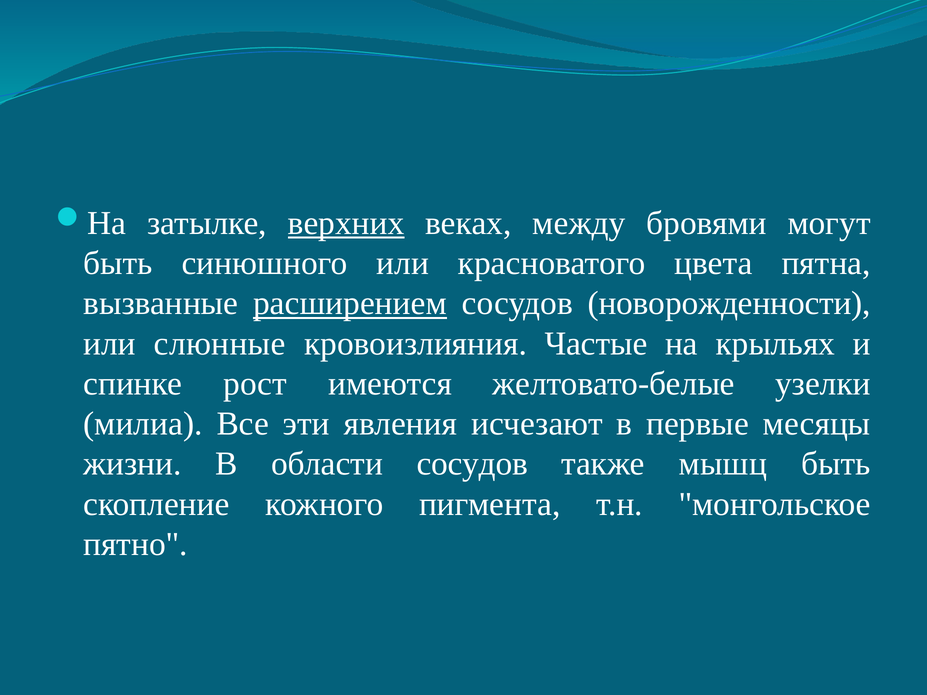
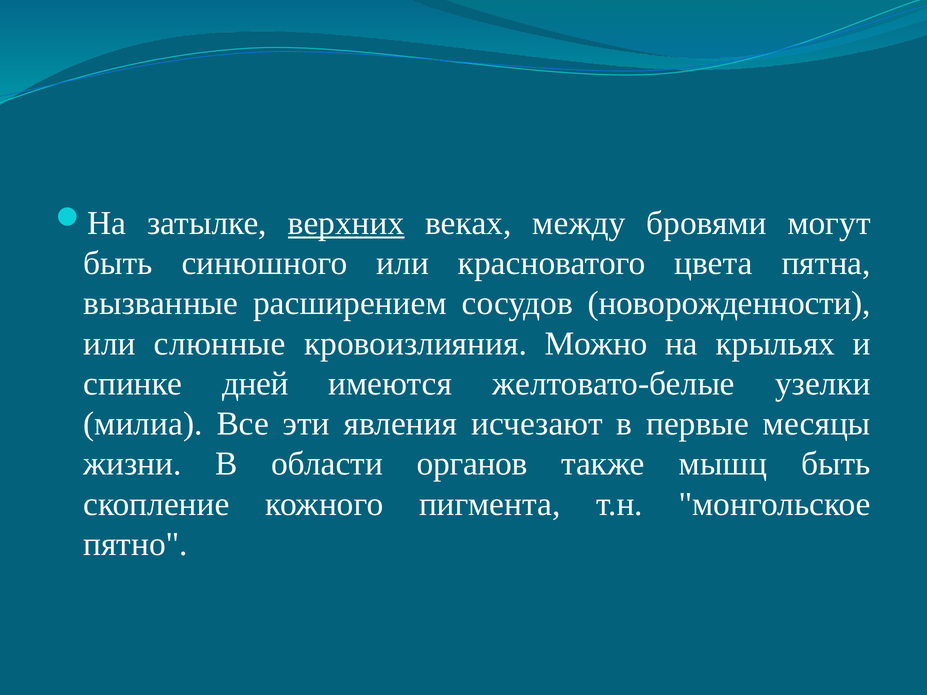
расширением underline: present -> none (350, 303)
Частые: Частые -> Можно (596, 344)
рост: рост -> дней (255, 384)
области сосудов: сосудов -> органов (472, 464)
